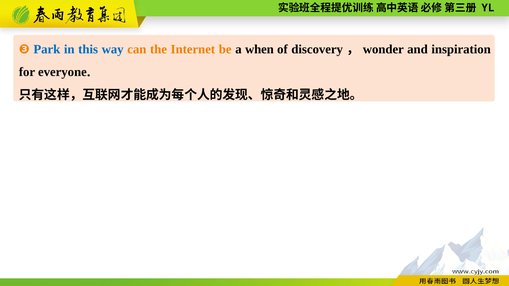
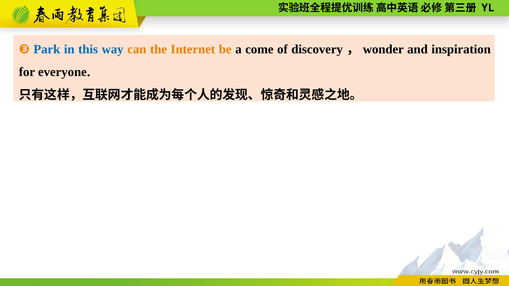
when: when -> come (259, 49)
